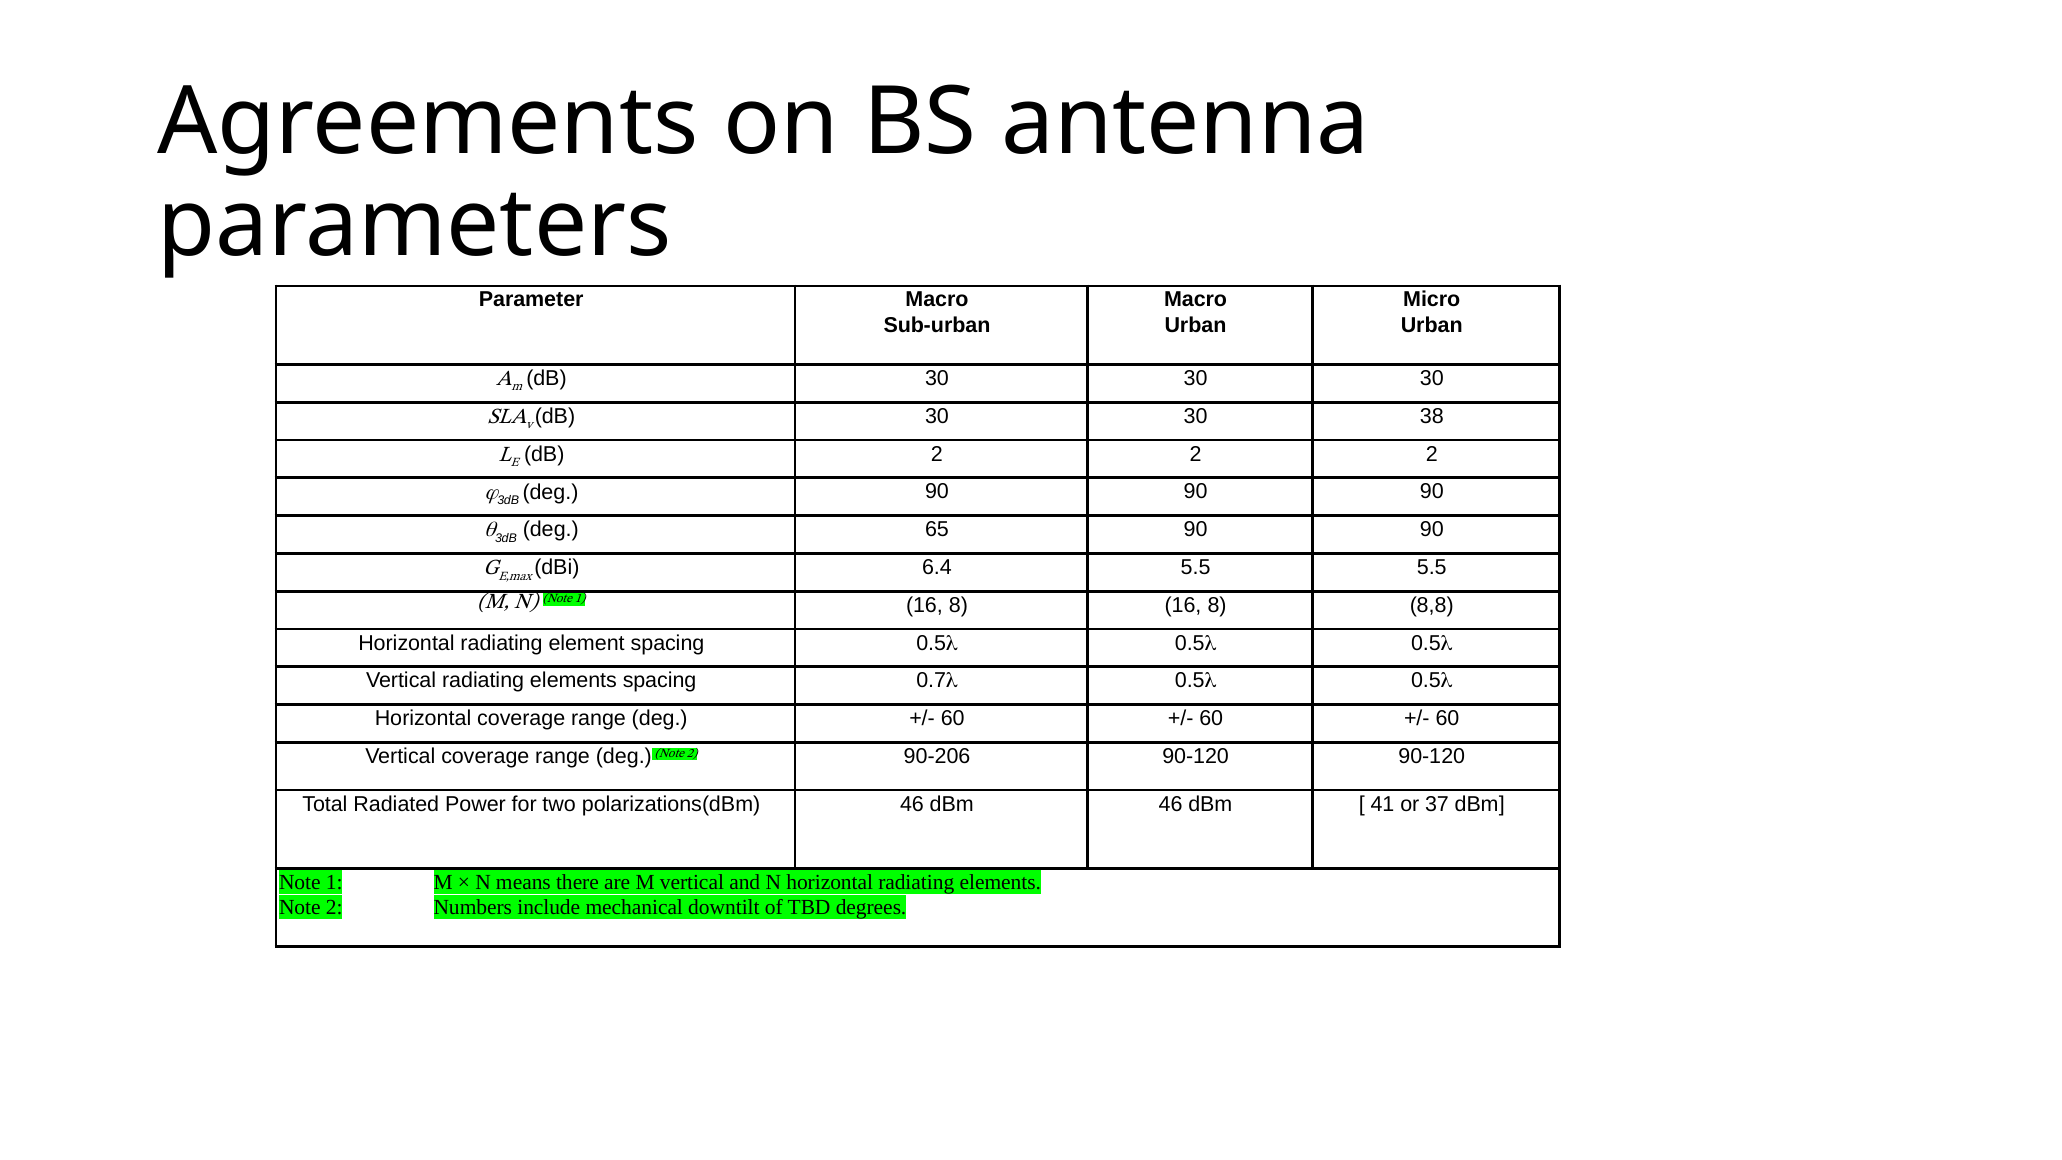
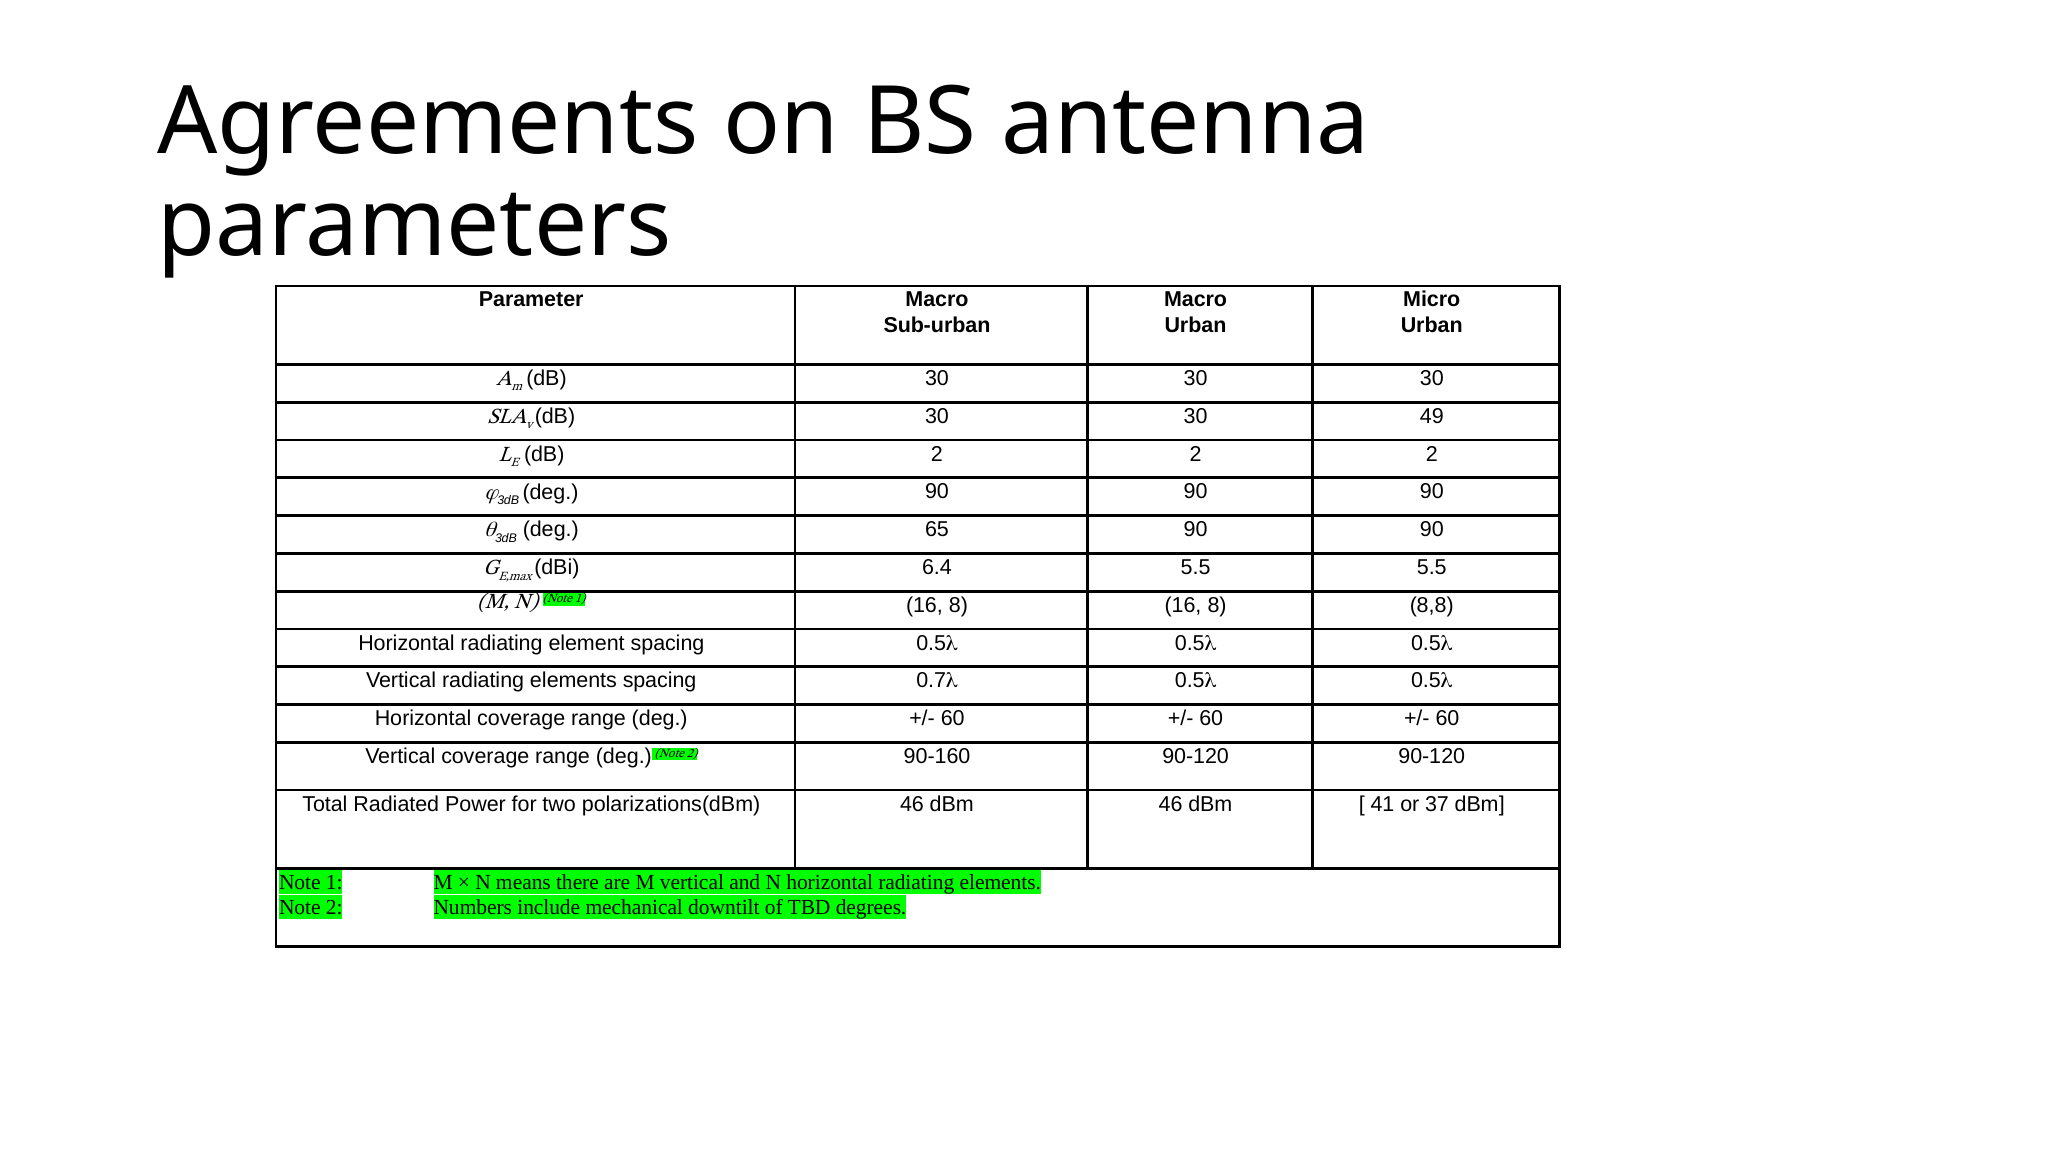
38: 38 -> 49 (1432, 416)
90-206: 90-206 -> 90-160 (937, 756)
